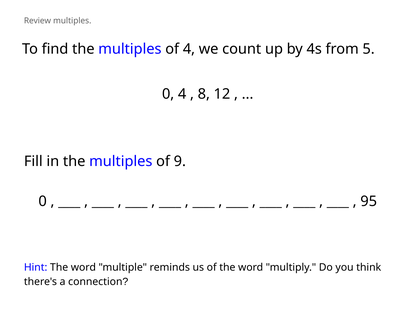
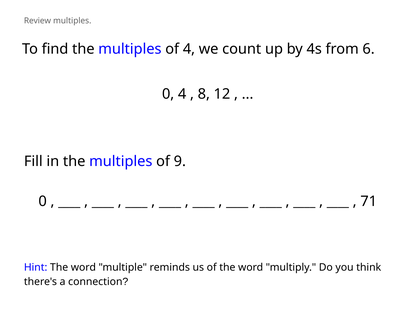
5: 5 -> 6 (369, 49)
95: 95 -> 71 (369, 201)
